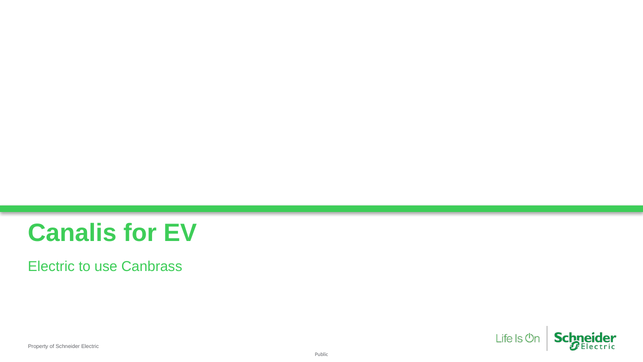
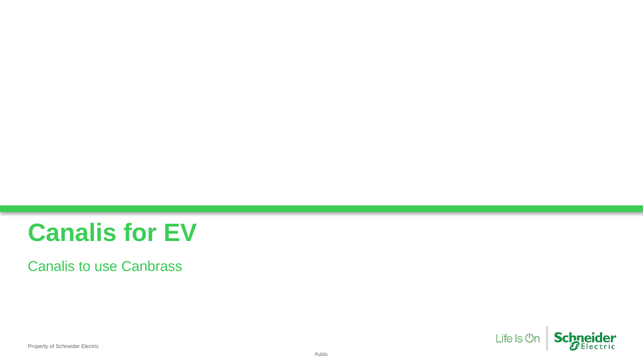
Electric: Electric -> Canalis (51, 266)
